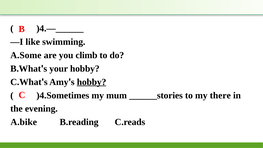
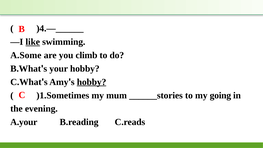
like underline: none -> present (33, 42)
)4.Sometimes: )4.Sometimes -> )1.Sometimes (63, 95)
there: there -> going (220, 95)
A.bike: A.bike -> A.your (24, 122)
